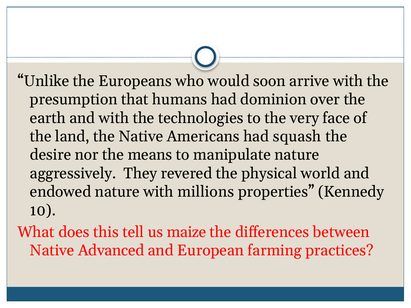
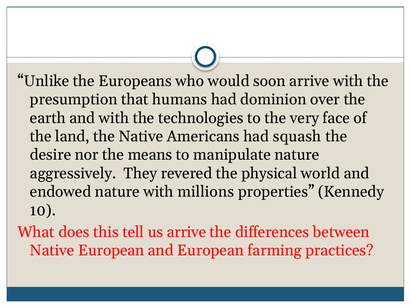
us maize: maize -> arrive (187, 232)
Native Advanced: Advanced -> European (111, 251)
